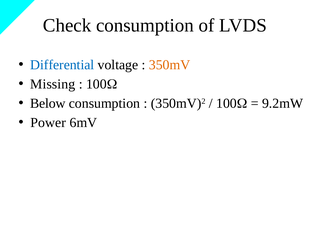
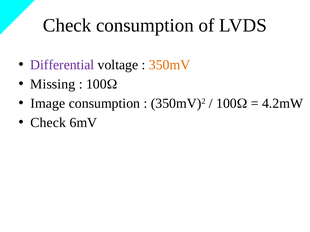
Differential colour: blue -> purple (62, 65)
Below: Below -> Image (48, 104)
9.2mW: 9.2mW -> 4.2mW (283, 104)
Power: Power -> Check (48, 123)
